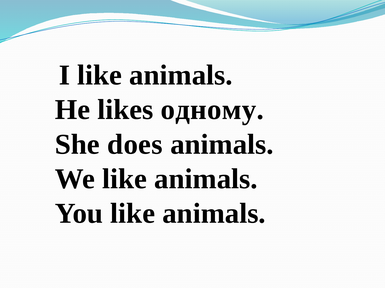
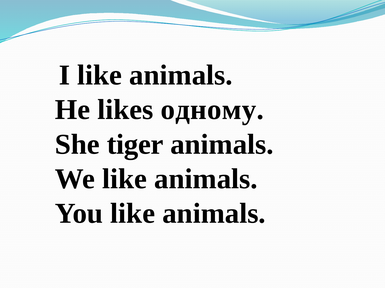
does: does -> tiger (135, 145)
